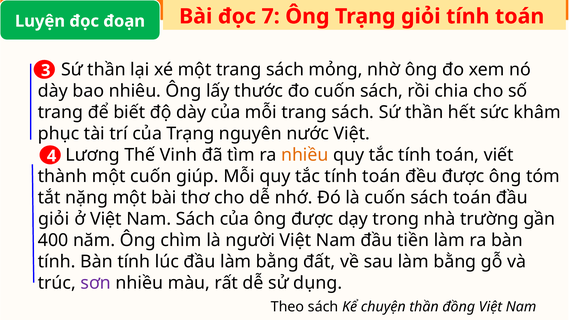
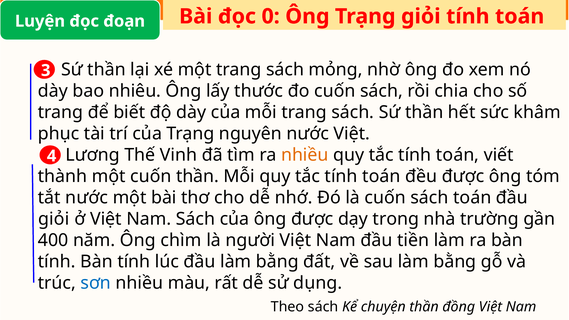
7: 7 -> 0 (271, 16)
cuốn giúp: giúp -> thần (197, 176)
tắt nặng: nặng -> nước (87, 198)
sơn colour: purple -> blue (96, 283)
